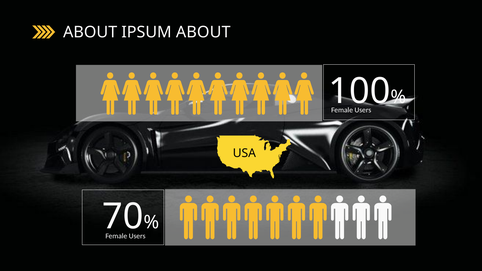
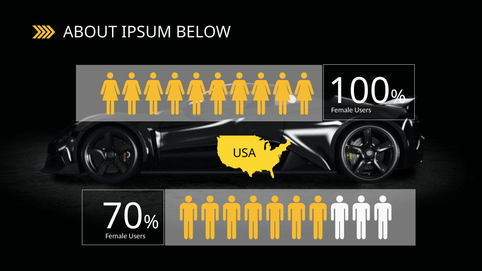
IPSUM ABOUT: ABOUT -> BELOW (203, 32)
